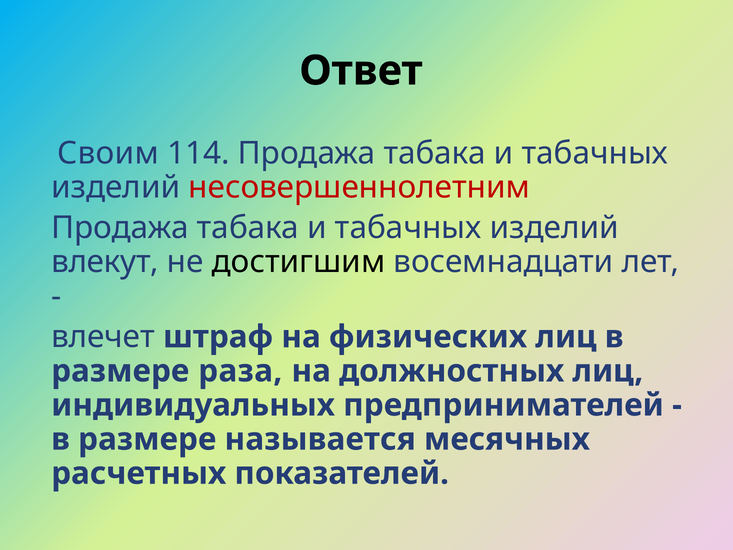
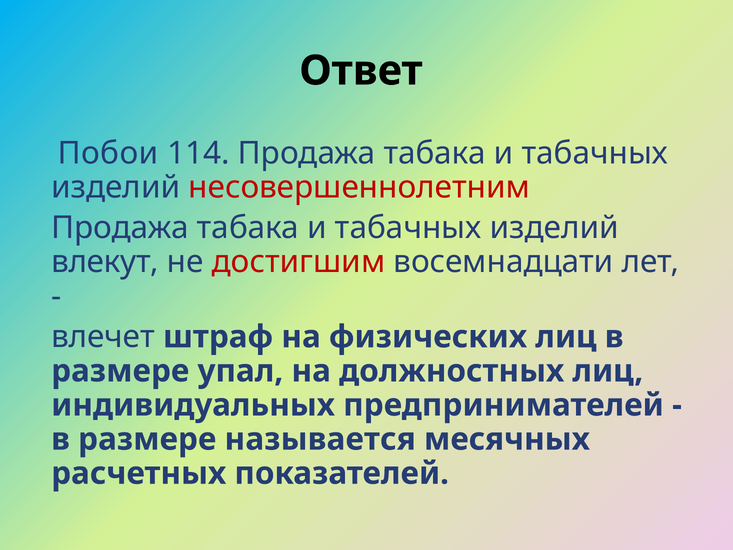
Своим: Своим -> Побои (108, 153)
достигшим colour: black -> red (299, 262)
раза: раза -> упал (240, 371)
